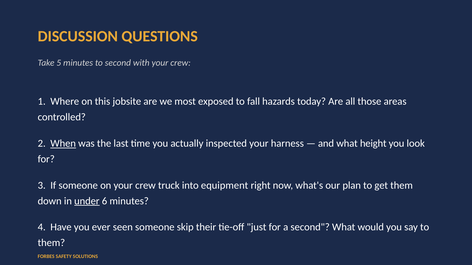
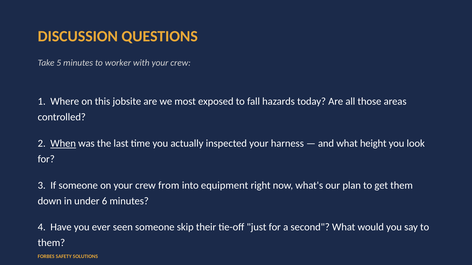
to second: second -> worker (118, 63)
truck: truck -> from (169, 186)
under underline: present -> none (87, 201)
